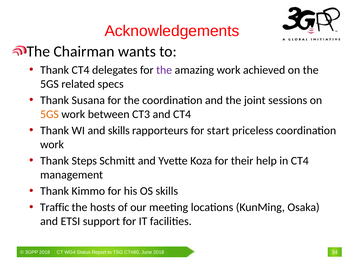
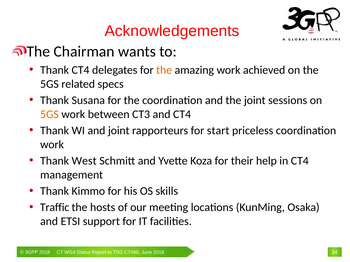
the colour: purple -> orange (164, 70)
and skills: skills -> joint (119, 131)
Steps: Steps -> West (84, 161)
